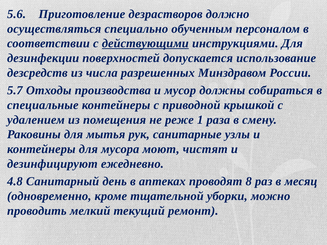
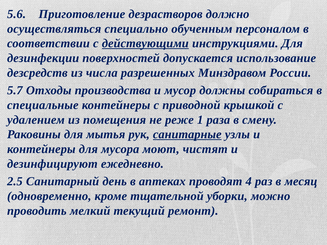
санитарные underline: none -> present (187, 135)
4.8: 4.8 -> 2.5 (15, 181)
8: 8 -> 4 (249, 181)
